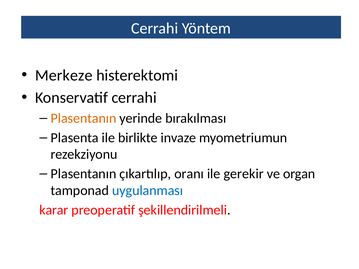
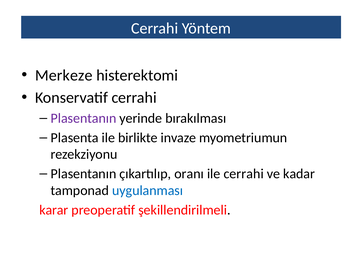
Plasentanın colour: orange -> purple (84, 118)
ile gerekir: gerekir -> cerrahi (244, 174)
organ: organ -> kadar (299, 174)
